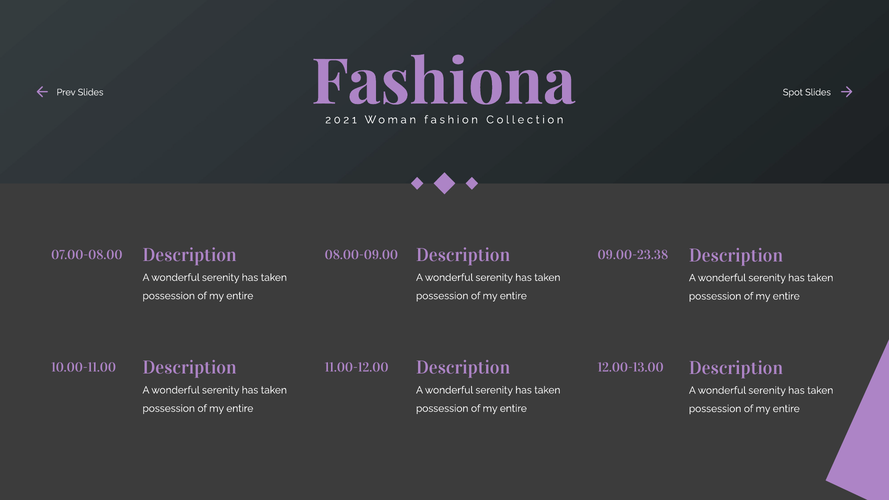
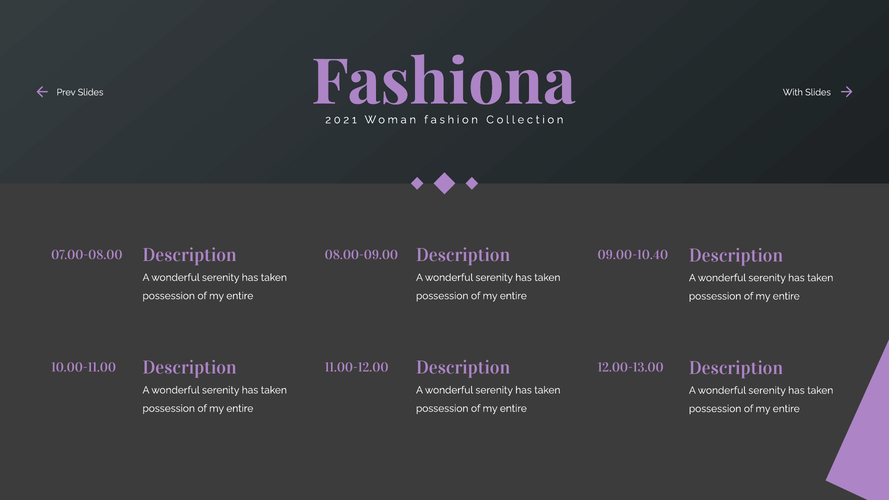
Spot: Spot -> With (793, 92)
09.00-23.38: 09.00-23.38 -> 09.00-10.40 (633, 255)
